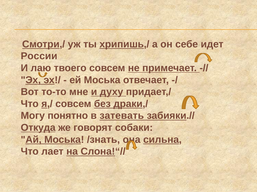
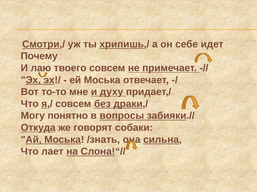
России: России -> Почему (39, 56)
затевать: затевать -> вопросы (122, 116)
